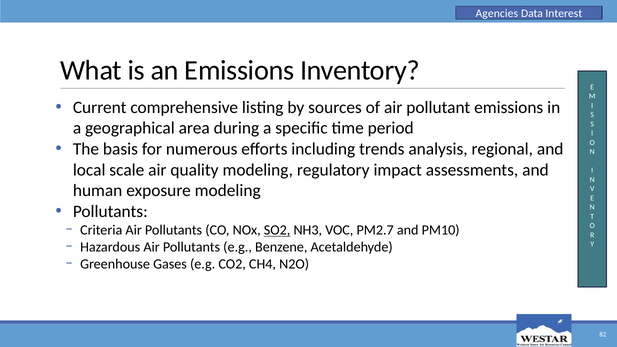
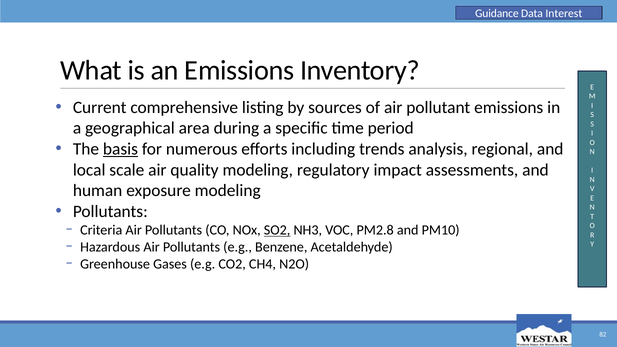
Agencies: Agencies -> Guidance (497, 14)
basis underline: none -> present (120, 149)
PM2.7: PM2.7 -> PM2.8 (375, 230)
